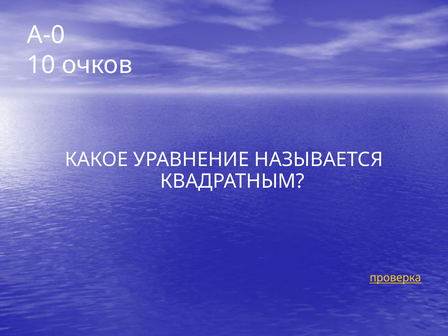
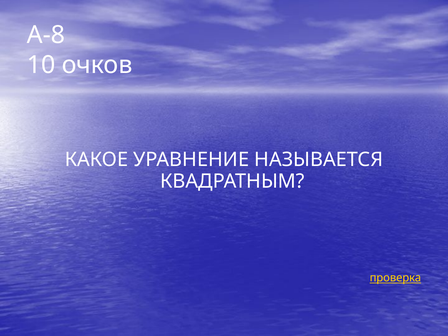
А-0: А-0 -> А-8 (46, 35)
